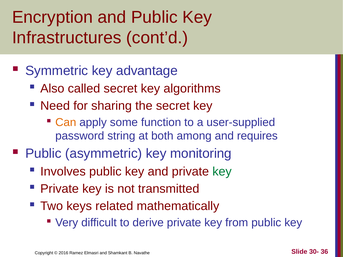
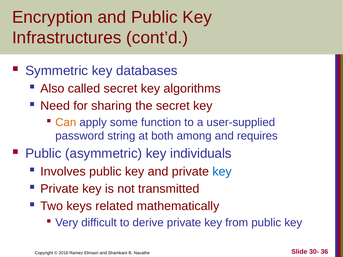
advantage: advantage -> databases (147, 71)
monitoring: monitoring -> individuals (201, 154)
key colour: green -> blue (222, 172)
